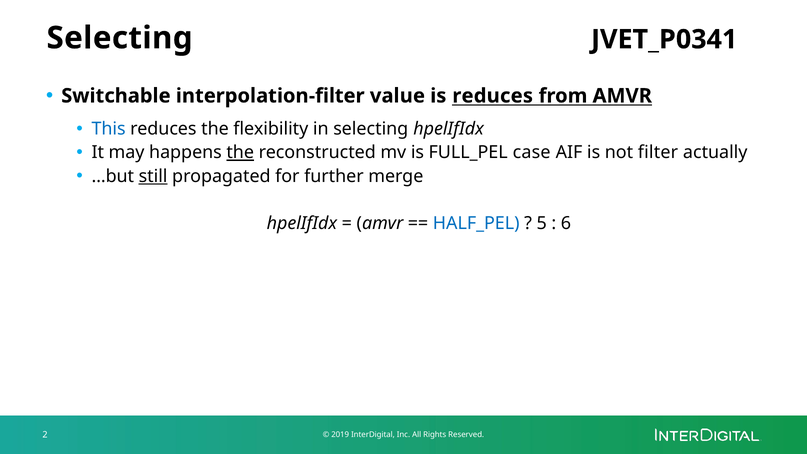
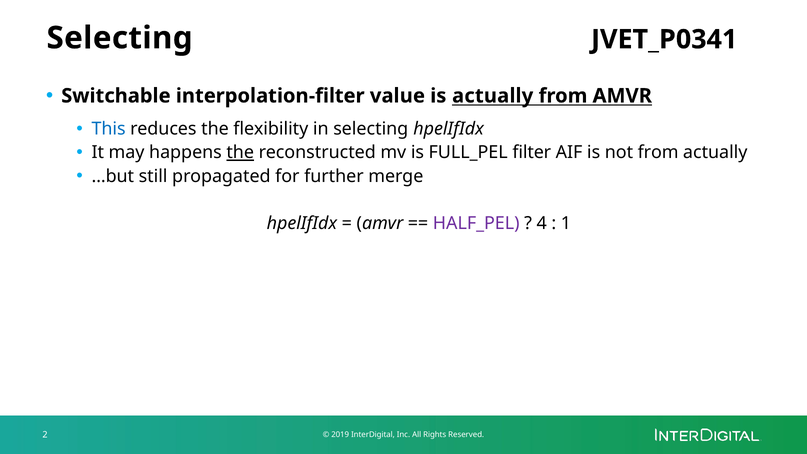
is reduces: reduces -> actually (493, 96)
case: case -> filter (532, 153)
not filter: filter -> from (658, 153)
still underline: present -> none (153, 176)
HALF_PEL colour: blue -> purple (476, 223)
5: 5 -> 4 (542, 223)
6: 6 -> 1 (566, 223)
